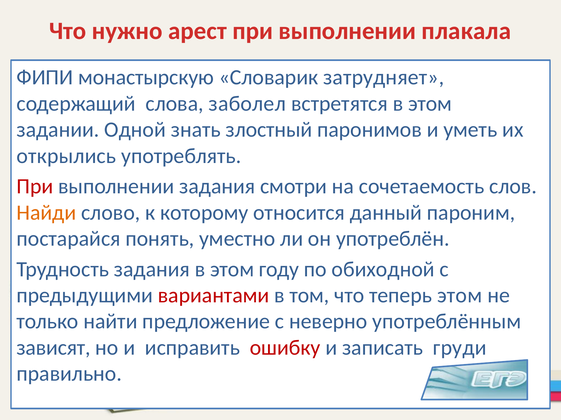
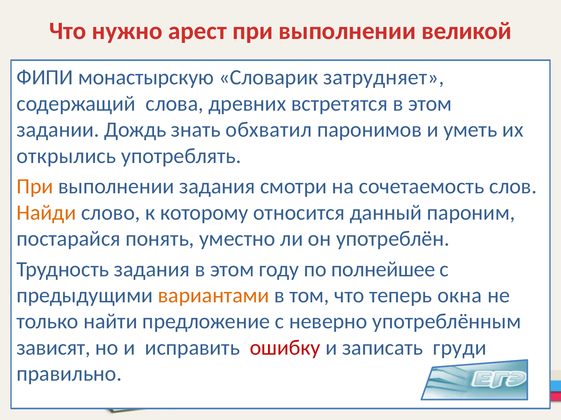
плакала: плакала -> великой (467, 31)
заболел: заболел -> древних (247, 104)
Одной: Одной -> Дождь (135, 130)
злостный: злостный -> обхватил (269, 130)
При colour: red -> orange (35, 187)
обиходной: обиходной -> полнейшее (383, 270)
вариантами colour: red -> orange (214, 296)
теперь этом: этом -> окна (460, 296)
